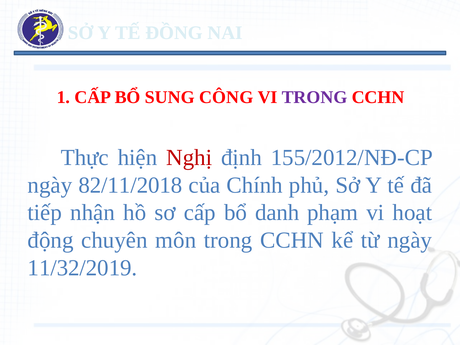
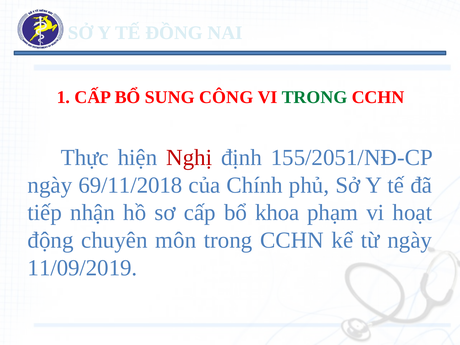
TRONG colour: purple -> green (314, 97)
155/2012/NĐ-CP: 155/2012/NĐ-CP -> 155/2051/NĐ-CP (352, 157)
82/11/2018: 82/11/2018 -> 69/11/2018 (130, 185)
danh: danh -> khoa (277, 213)
11/32/2019: 11/32/2019 -> 11/09/2019 (82, 268)
